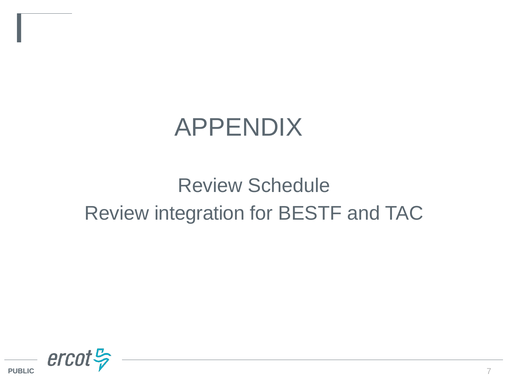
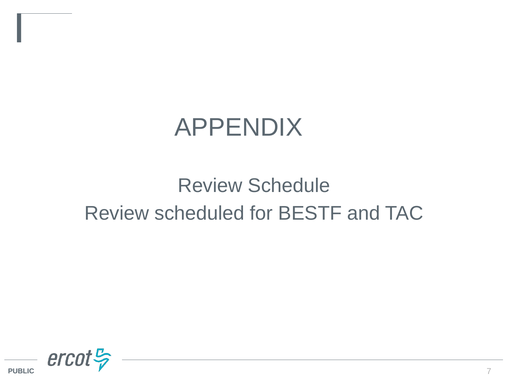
integration: integration -> scheduled (199, 213)
